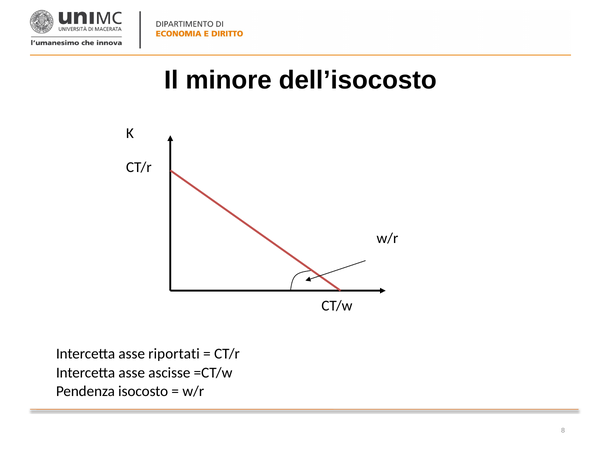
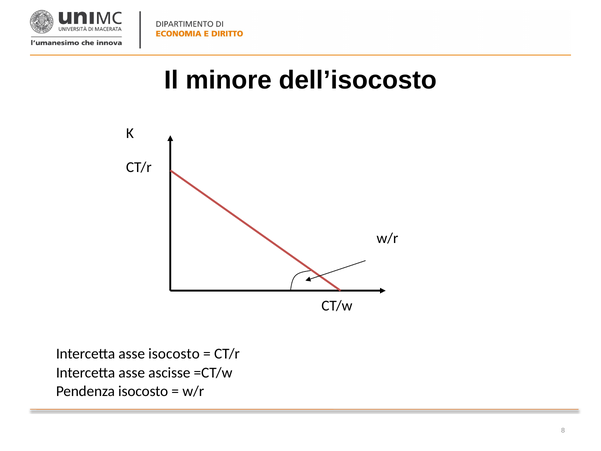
asse riportati: riportati -> isocosto (174, 354)
